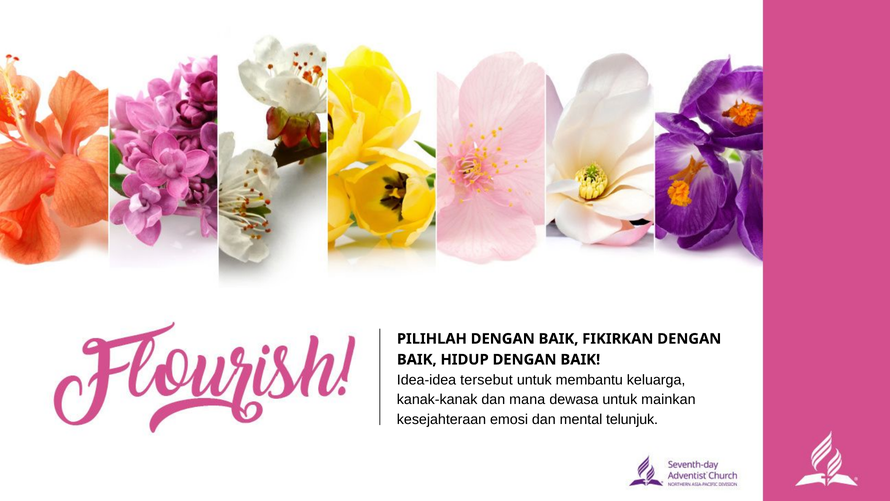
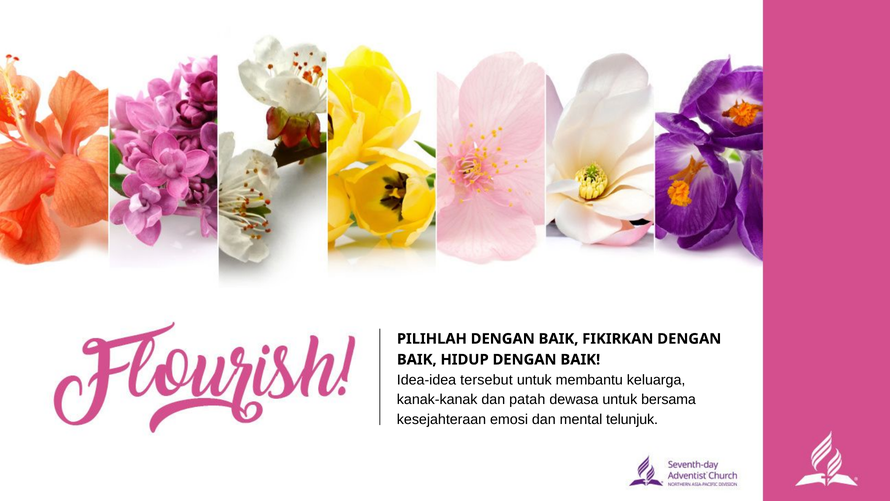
mana: mana -> patah (527, 399)
mainkan: mainkan -> bersama (669, 399)
